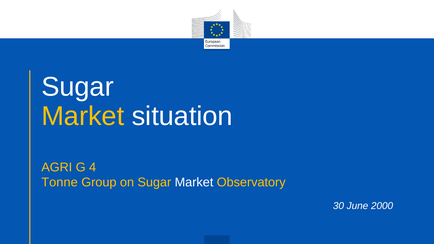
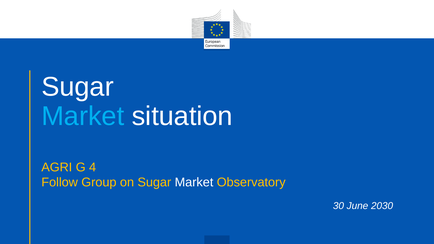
Market colour: yellow -> light blue (83, 116)
Tonne: Tonne -> Follow (60, 183)
2000: 2000 -> 2030 (382, 206)
